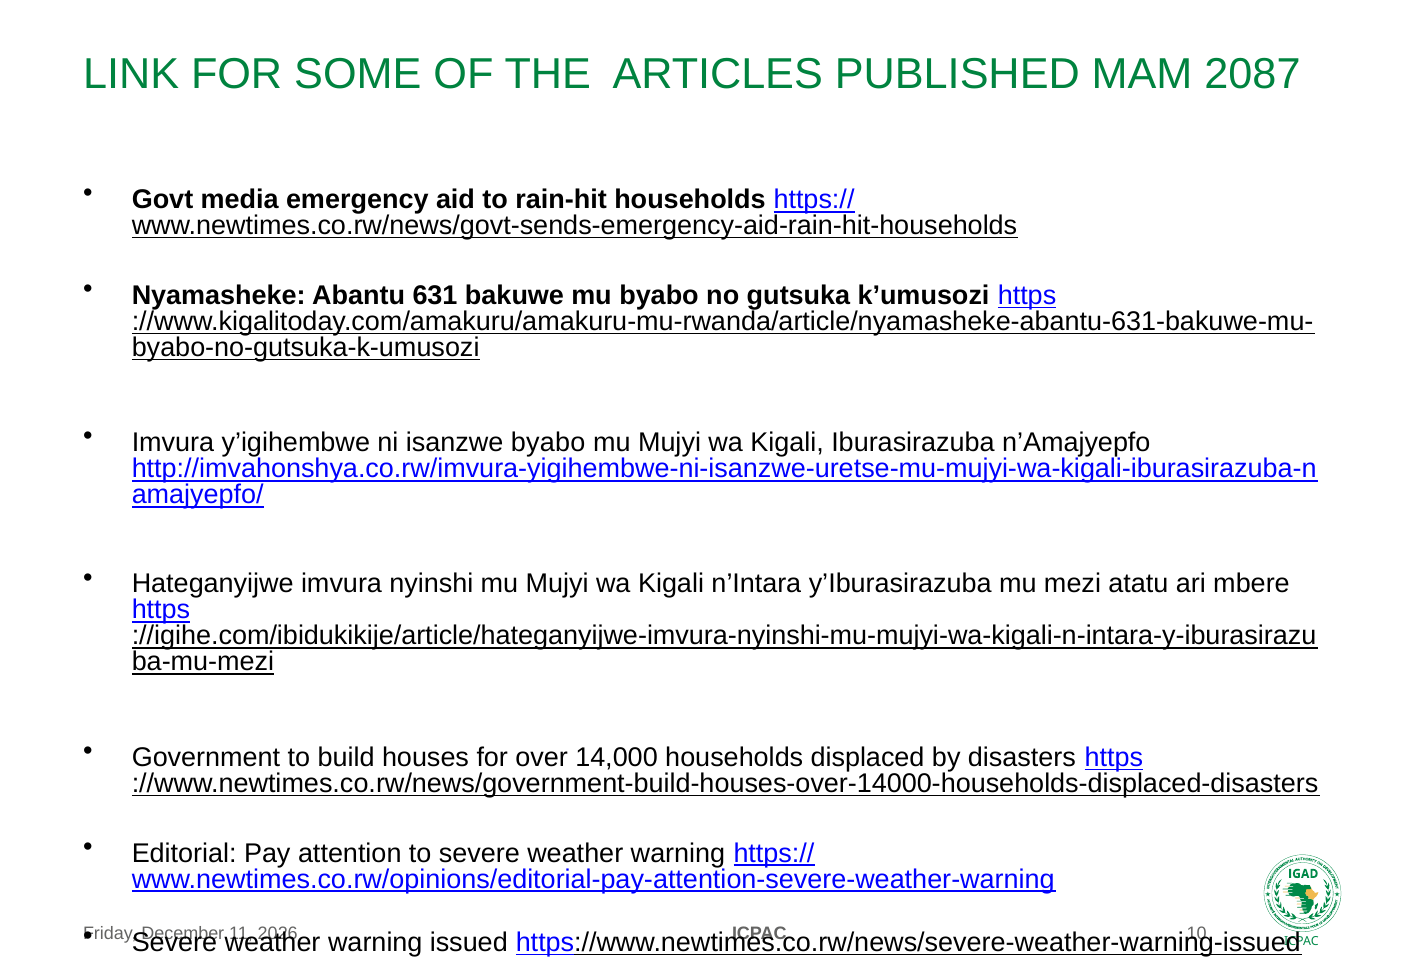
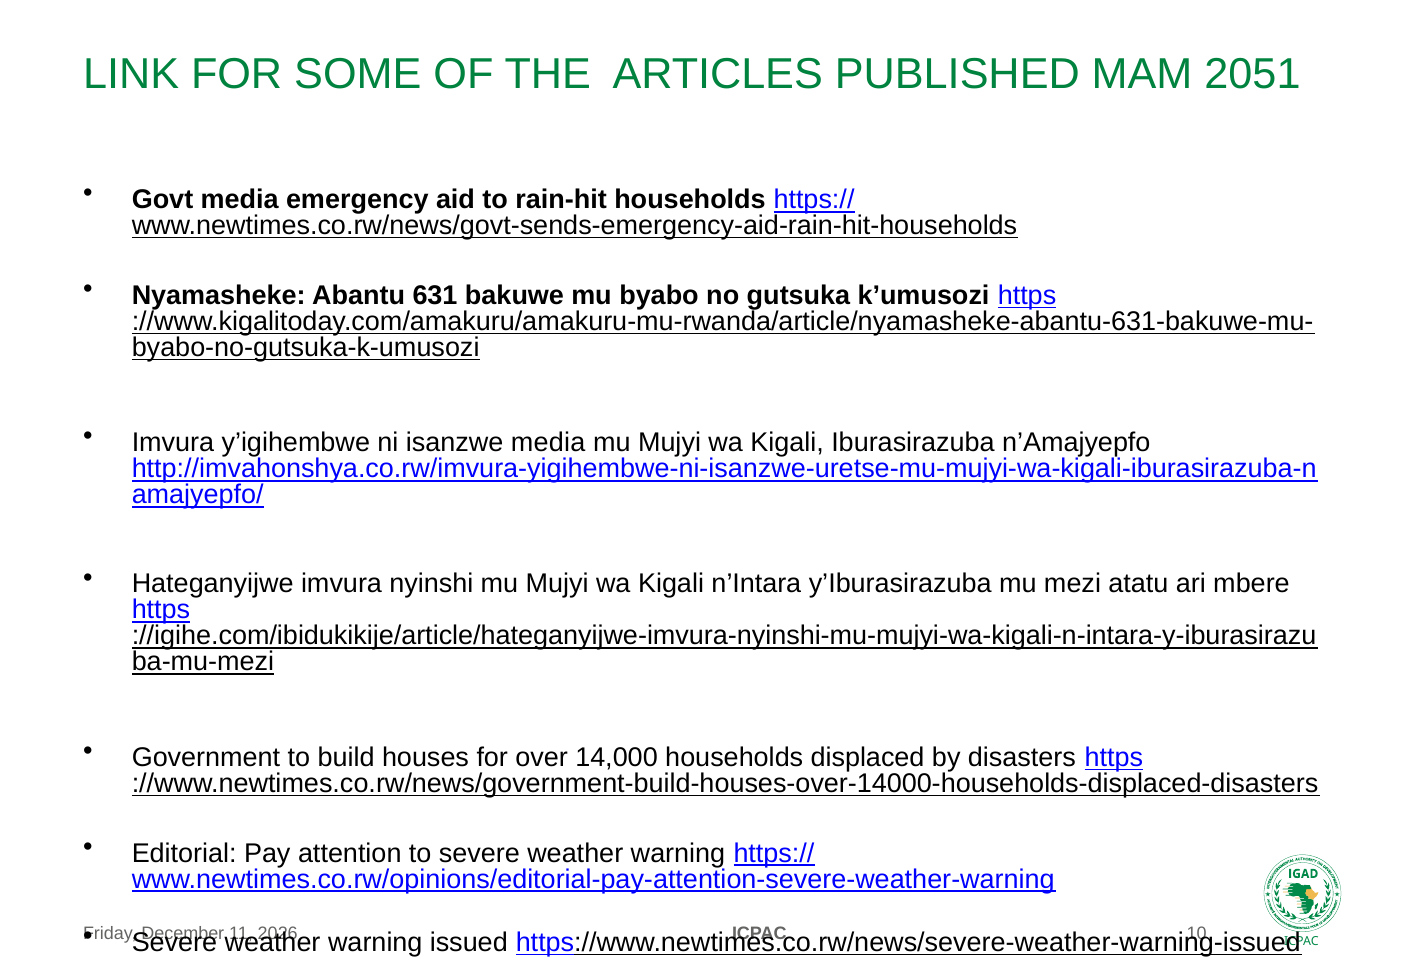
2087: 2087 -> 2051 (1252, 74)
isanzwe byabo: byabo -> media (548, 443)
